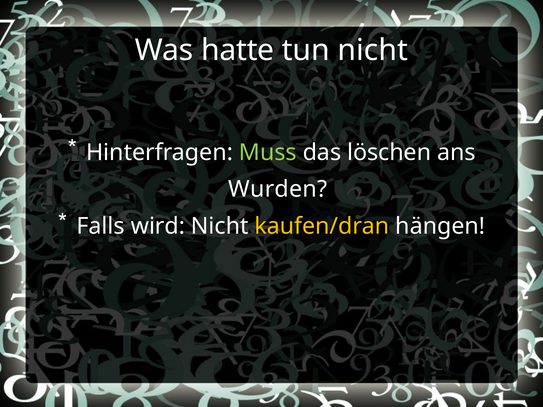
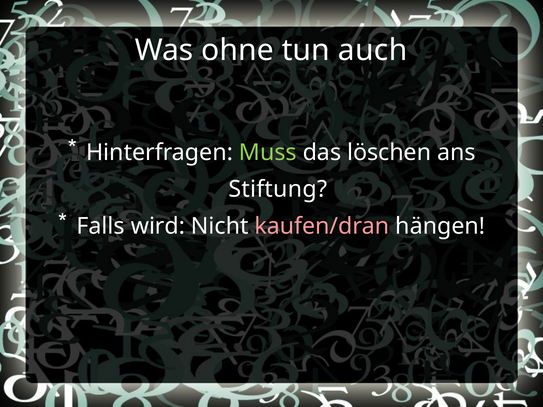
hatte: hatte -> ohne (238, 50)
tun nicht: nicht -> auch (373, 50)
Wurden: Wurden -> Stiftung (278, 189)
kaufen/dran colour: yellow -> pink (322, 226)
